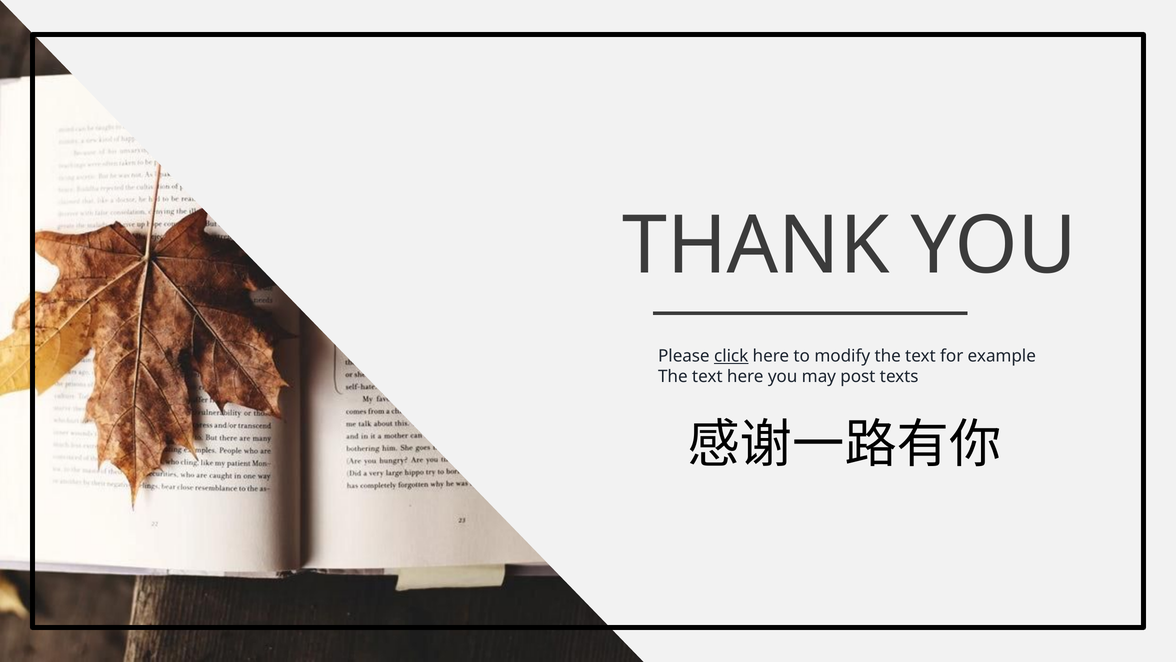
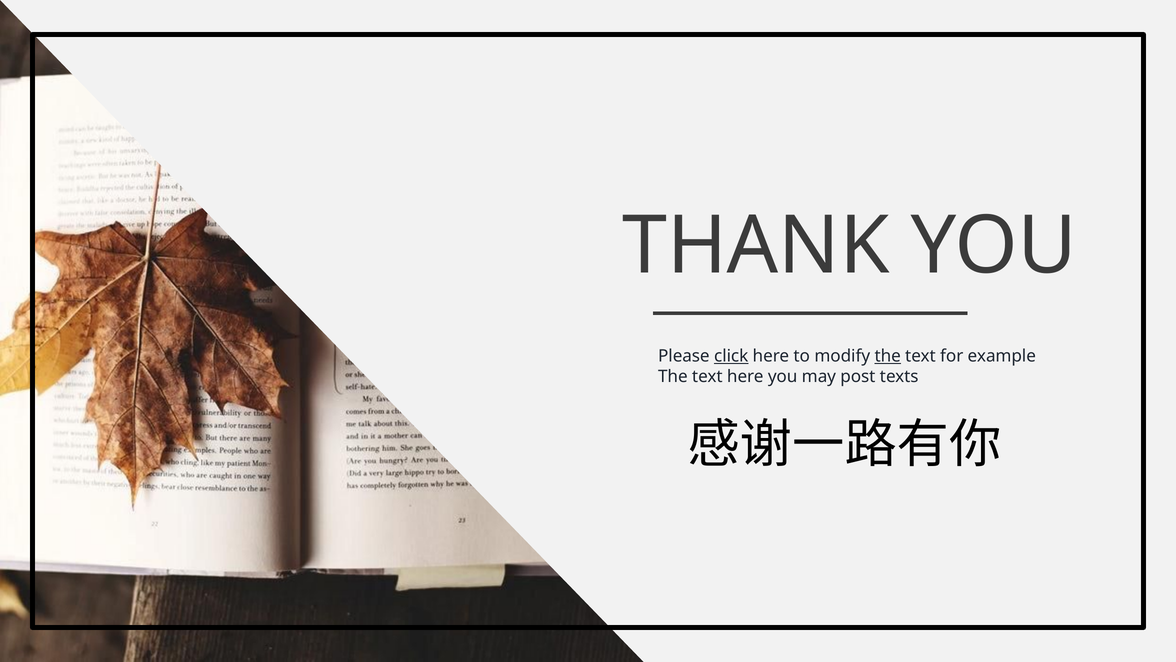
the underline: none -> present (888, 356)
